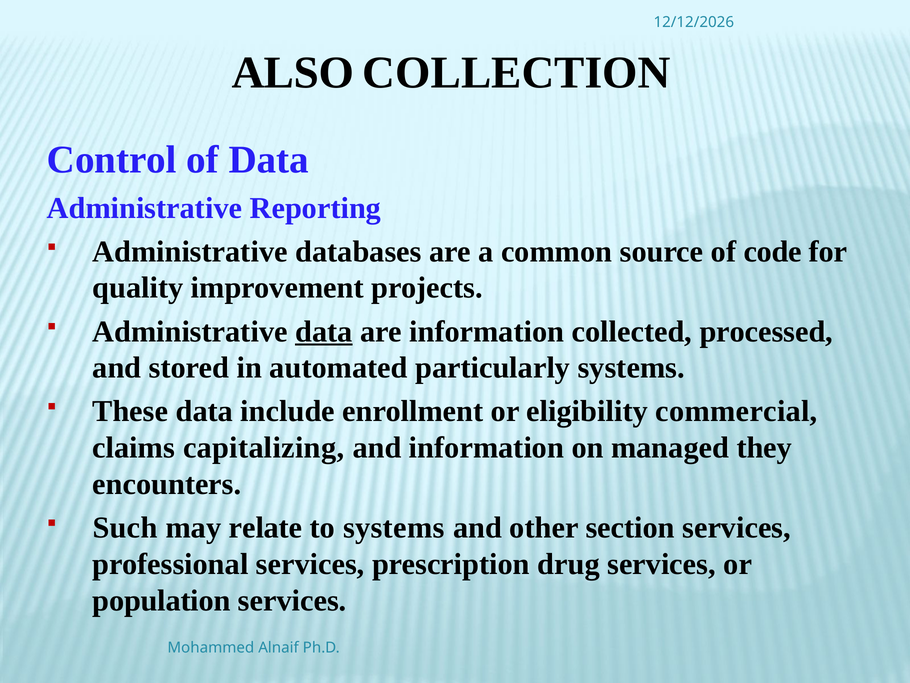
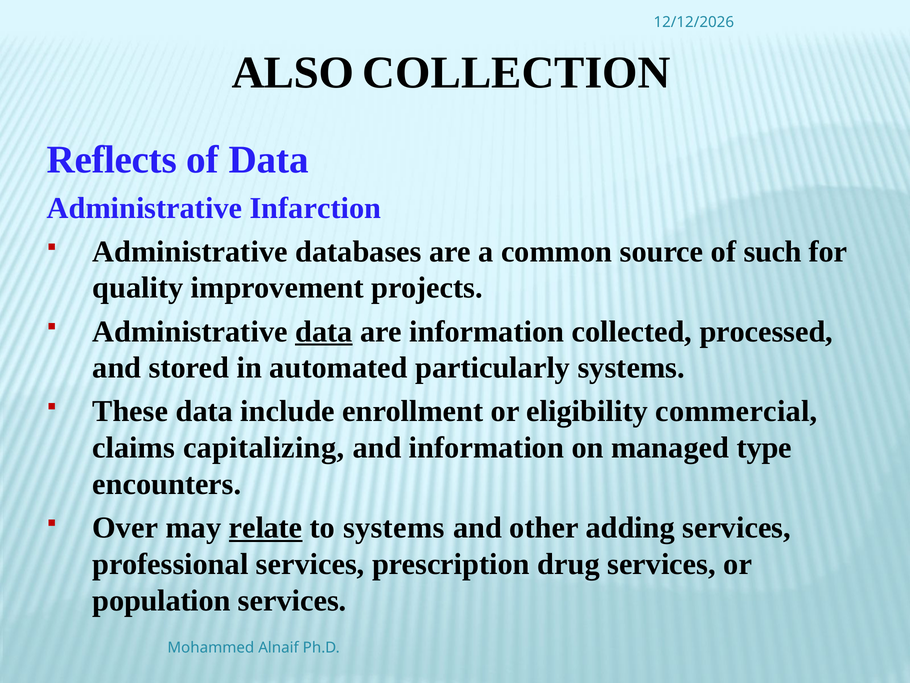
Control: Control -> Reflects (112, 160)
Reporting: Reporting -> Infarction (315, 208)
code: code -> such (773, 251)
they: they -> type (764, 448)
Such: Such -> Over (125, 527)
relate underline: none -> present (266, 527)
section: section -> adding (630, 527)
